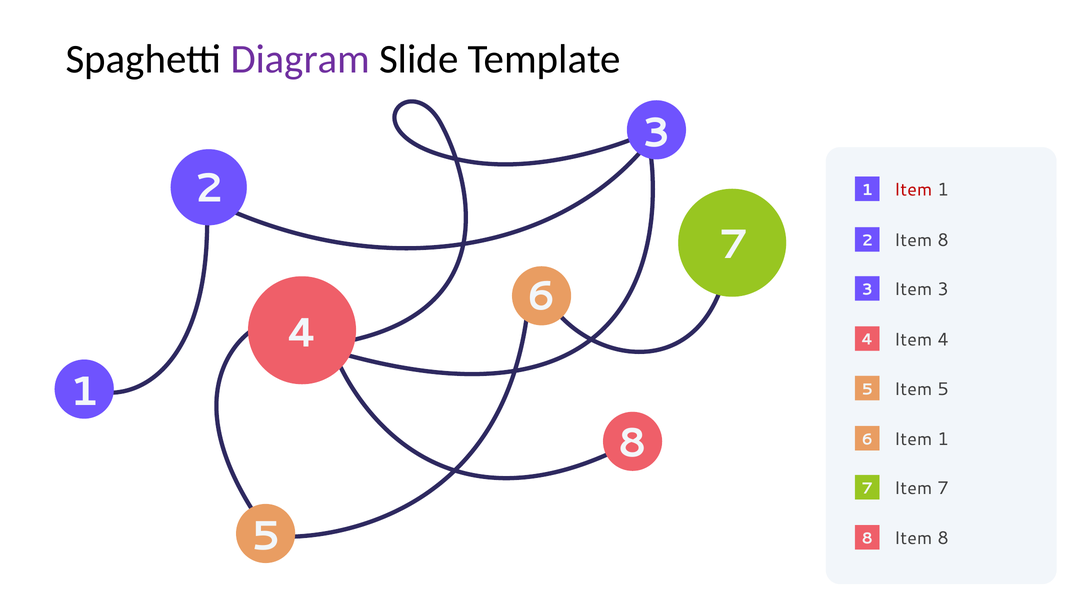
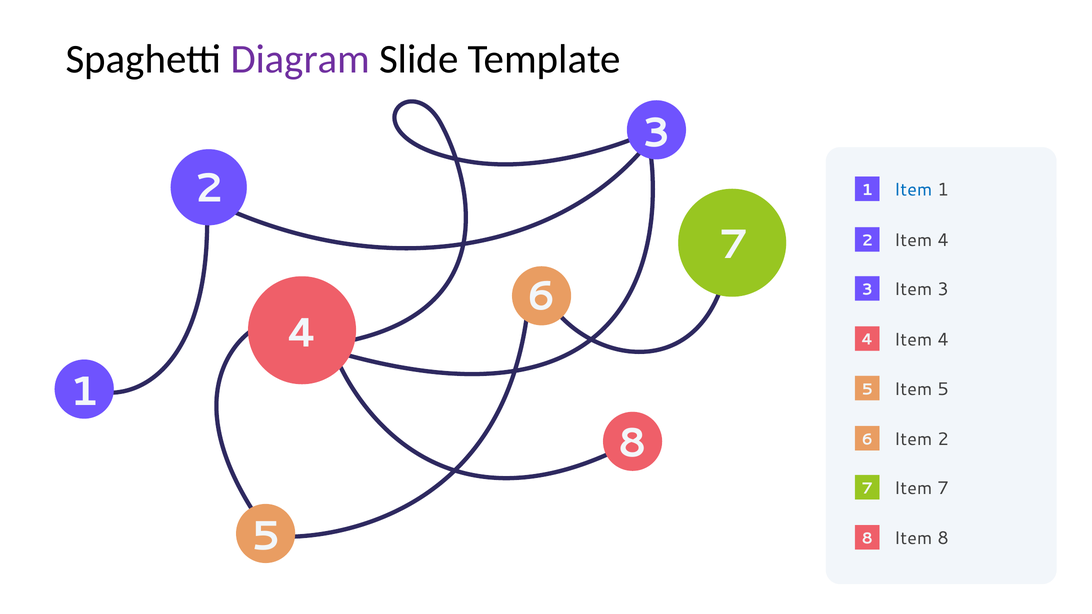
Item colour: red -> blue (913, 190)
8: 8 -> 4 (943, 241)
1: 1 -> 2 (943, 439)
